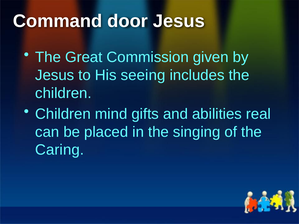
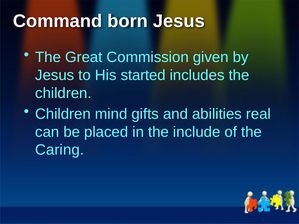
door: door -> born (128, 21)
seeing: seeing -> started (143, 75)
singing: singing -> include (197, 132)
